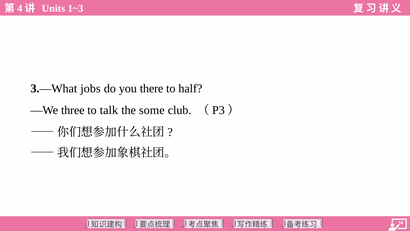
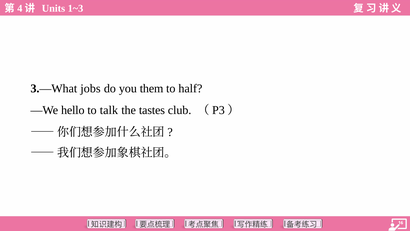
there: there -> them (152, 88)
three: three -> hello (73, 110)
some: some -> tastes (152, 110)
